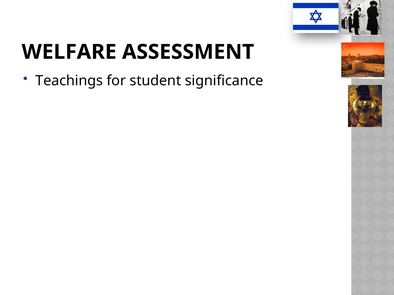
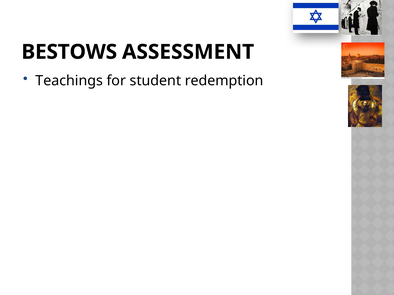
WELFARE: WELFARE -> BESTOWS (69, 52)
significance: significance -> redemption (224, 81)
